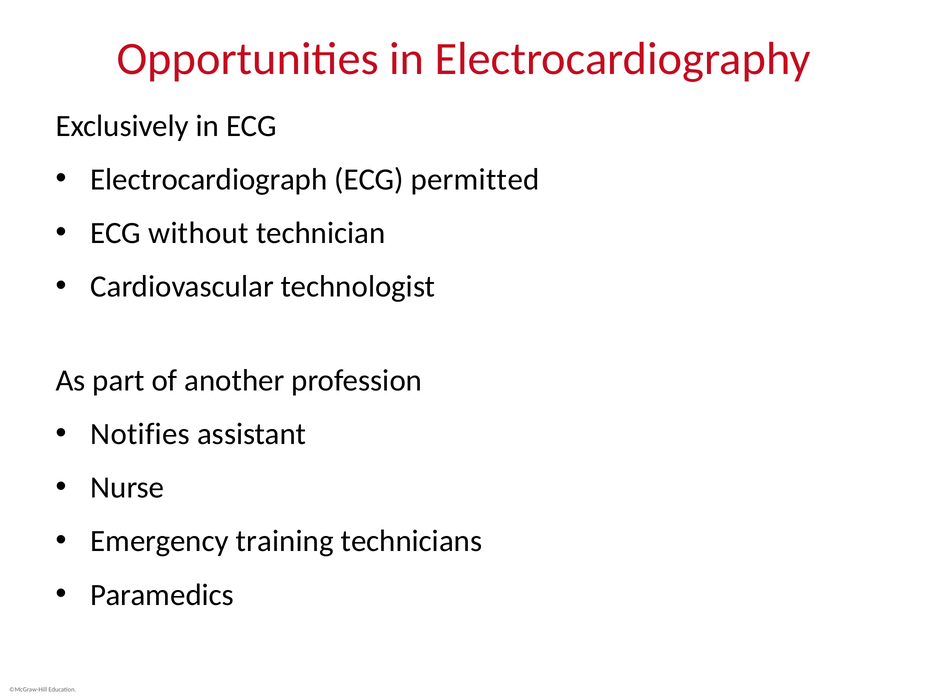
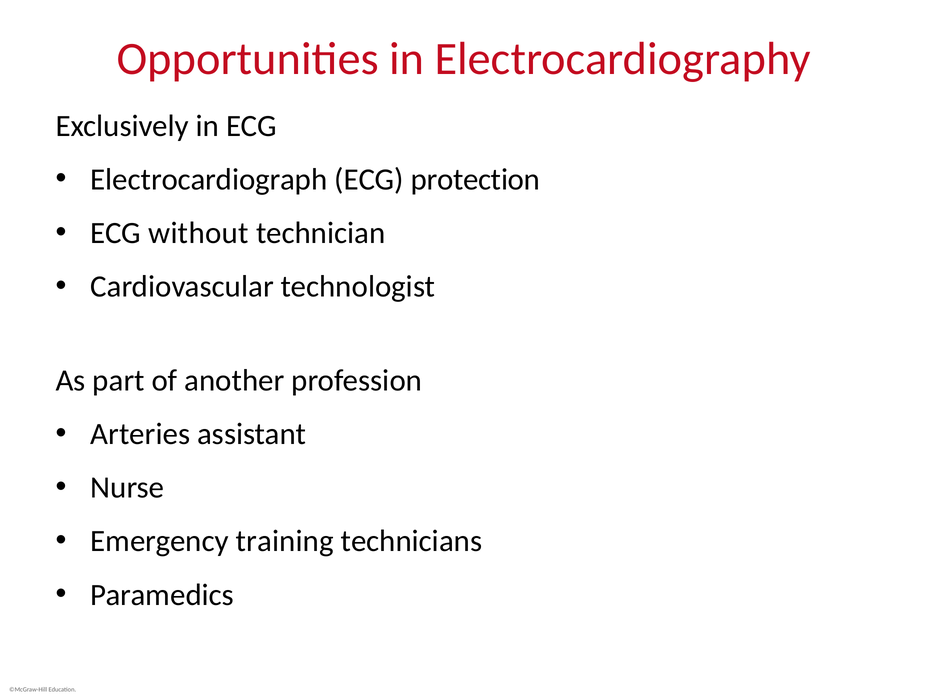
permitted: permitted -> protection (475, 179)
Notifies: Notifies -> Arteries (140, 434)
